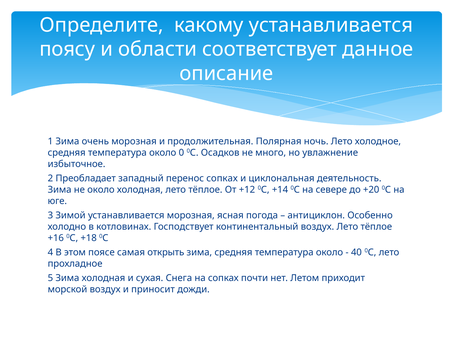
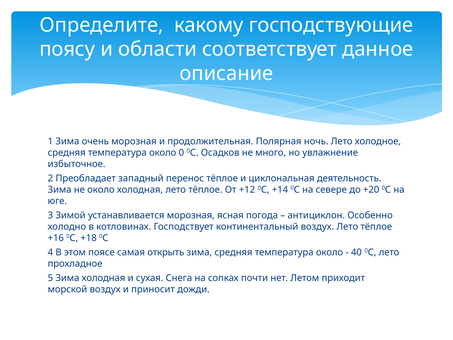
какому устанавливается: устанавливается -> господствующие (331, 25)
перенос сопках: сопках -> тёплое (222, 178)
